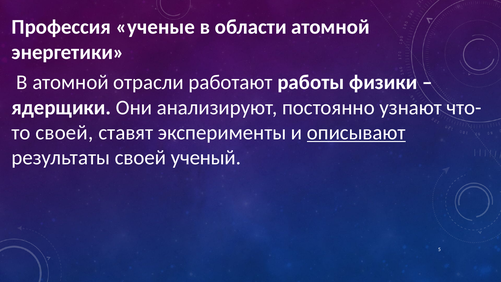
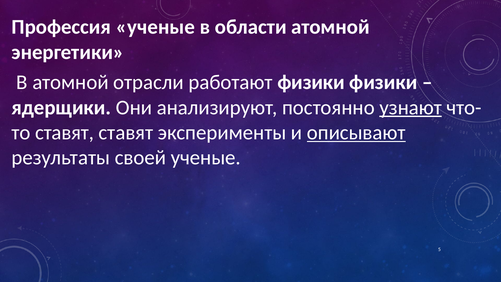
работают работы: работы -> физики (311, 82)
узнают underline: none -> present (411, 107)
своей: своей -> ставят (65, 132)
своей ученый: ученый -> ученые (206, 157)
